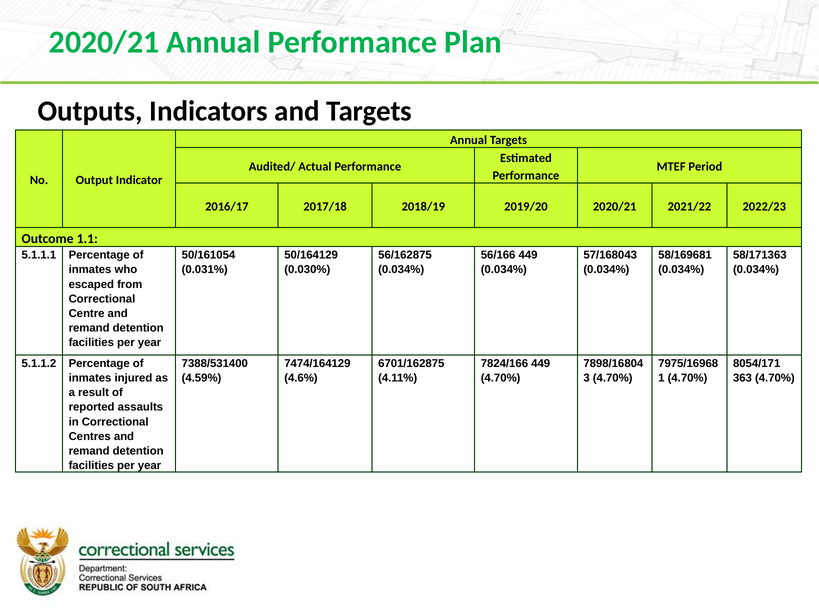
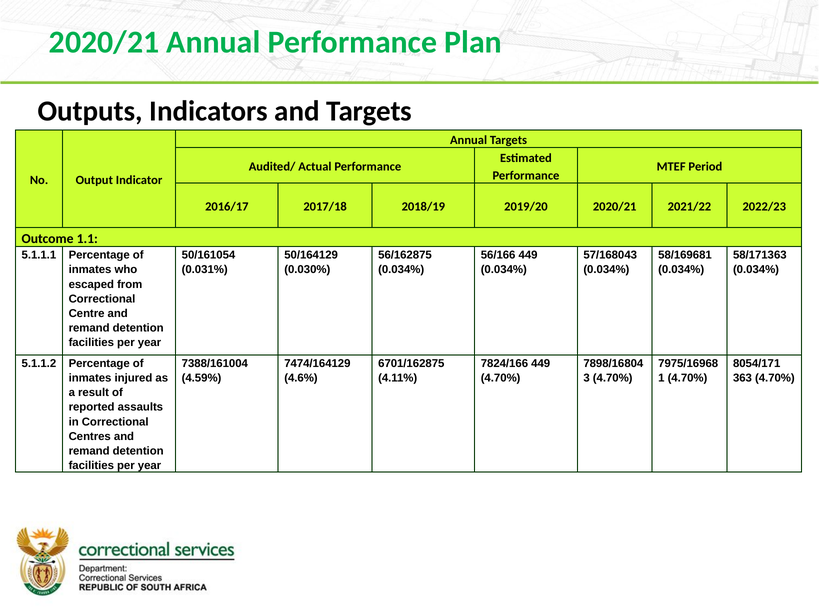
7388/531400: 7388/531400 -> 7388/161004 (215, 364)
